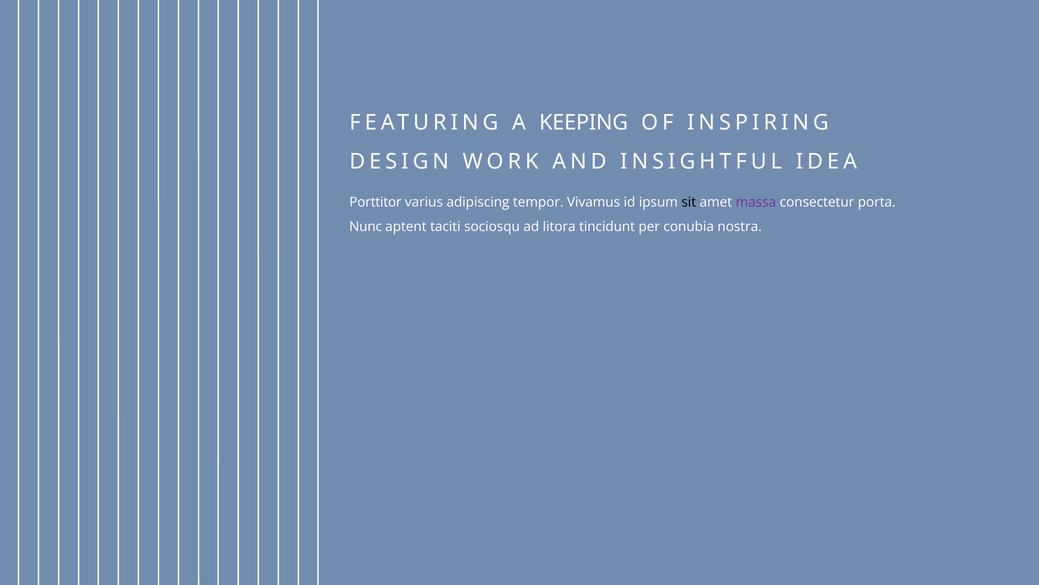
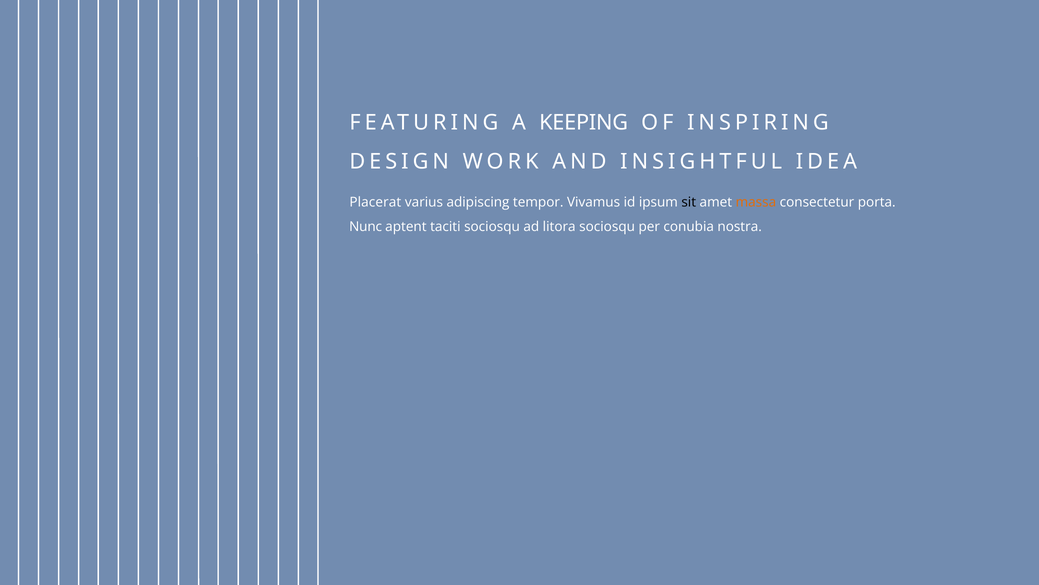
Porttitor: Porttitor -> Placerat (375, 202)
massa colour: purple -> orange (756, 202)
litora tincidunt: tincidunt -> sociosqu (607, 226)
